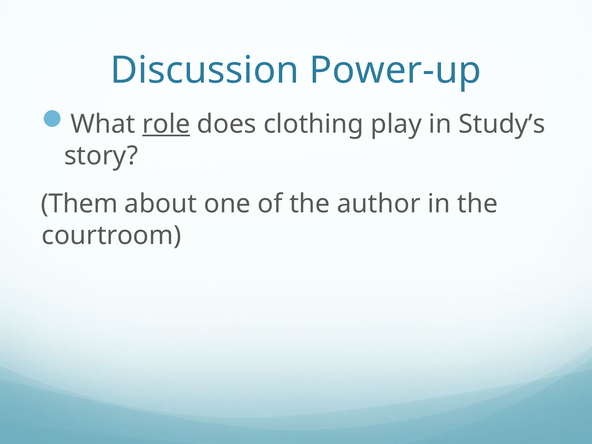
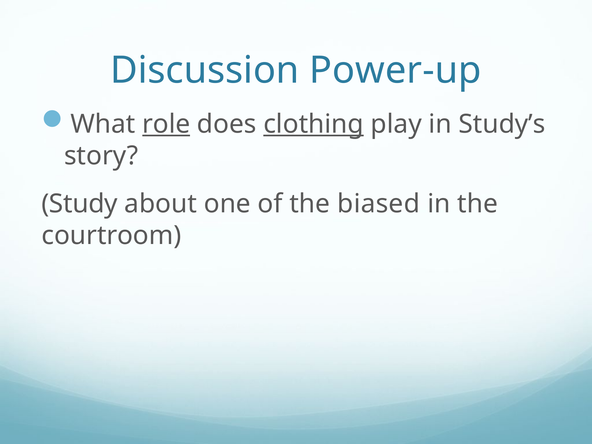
clothing underline: none -> present (314, 124)
Them: Them -> Study (80, 204)
author: author -> biased (379, 204)
